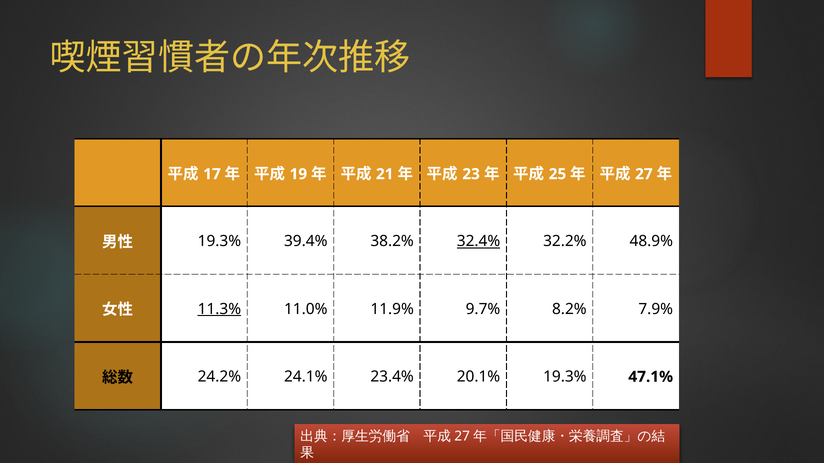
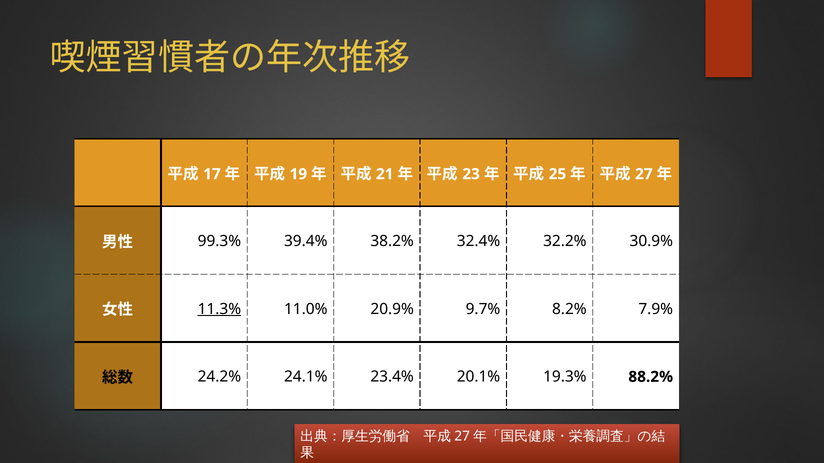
19.3%: 19.3% -> 99.3% (219, 241)
32.4% underline: present -> none (479, 241)
48.9%: 48.9% -> 30.9% (651, 241)
11.9%: 11.9% -> 20.9% (392, 309)
47.1%: 47.1% -> 88.2% (651, 377)
